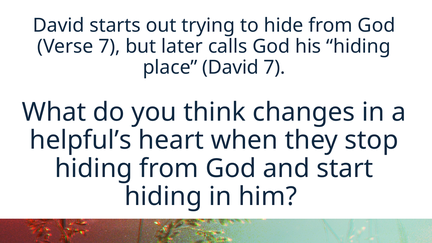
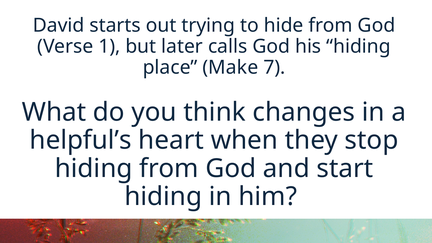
Verse 7: 7 -> 1 (109, 46)
place David: David -> Make (230, 67)
